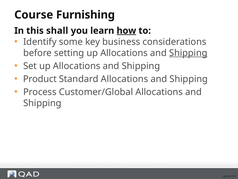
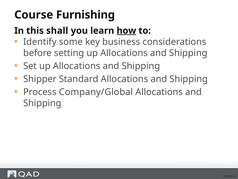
Shipping underline: present -> none (188, 53)
Product: Product -> Shipper (40, 79)
Customer/Global: Customer/Global -> Company/Global (96, 92)
